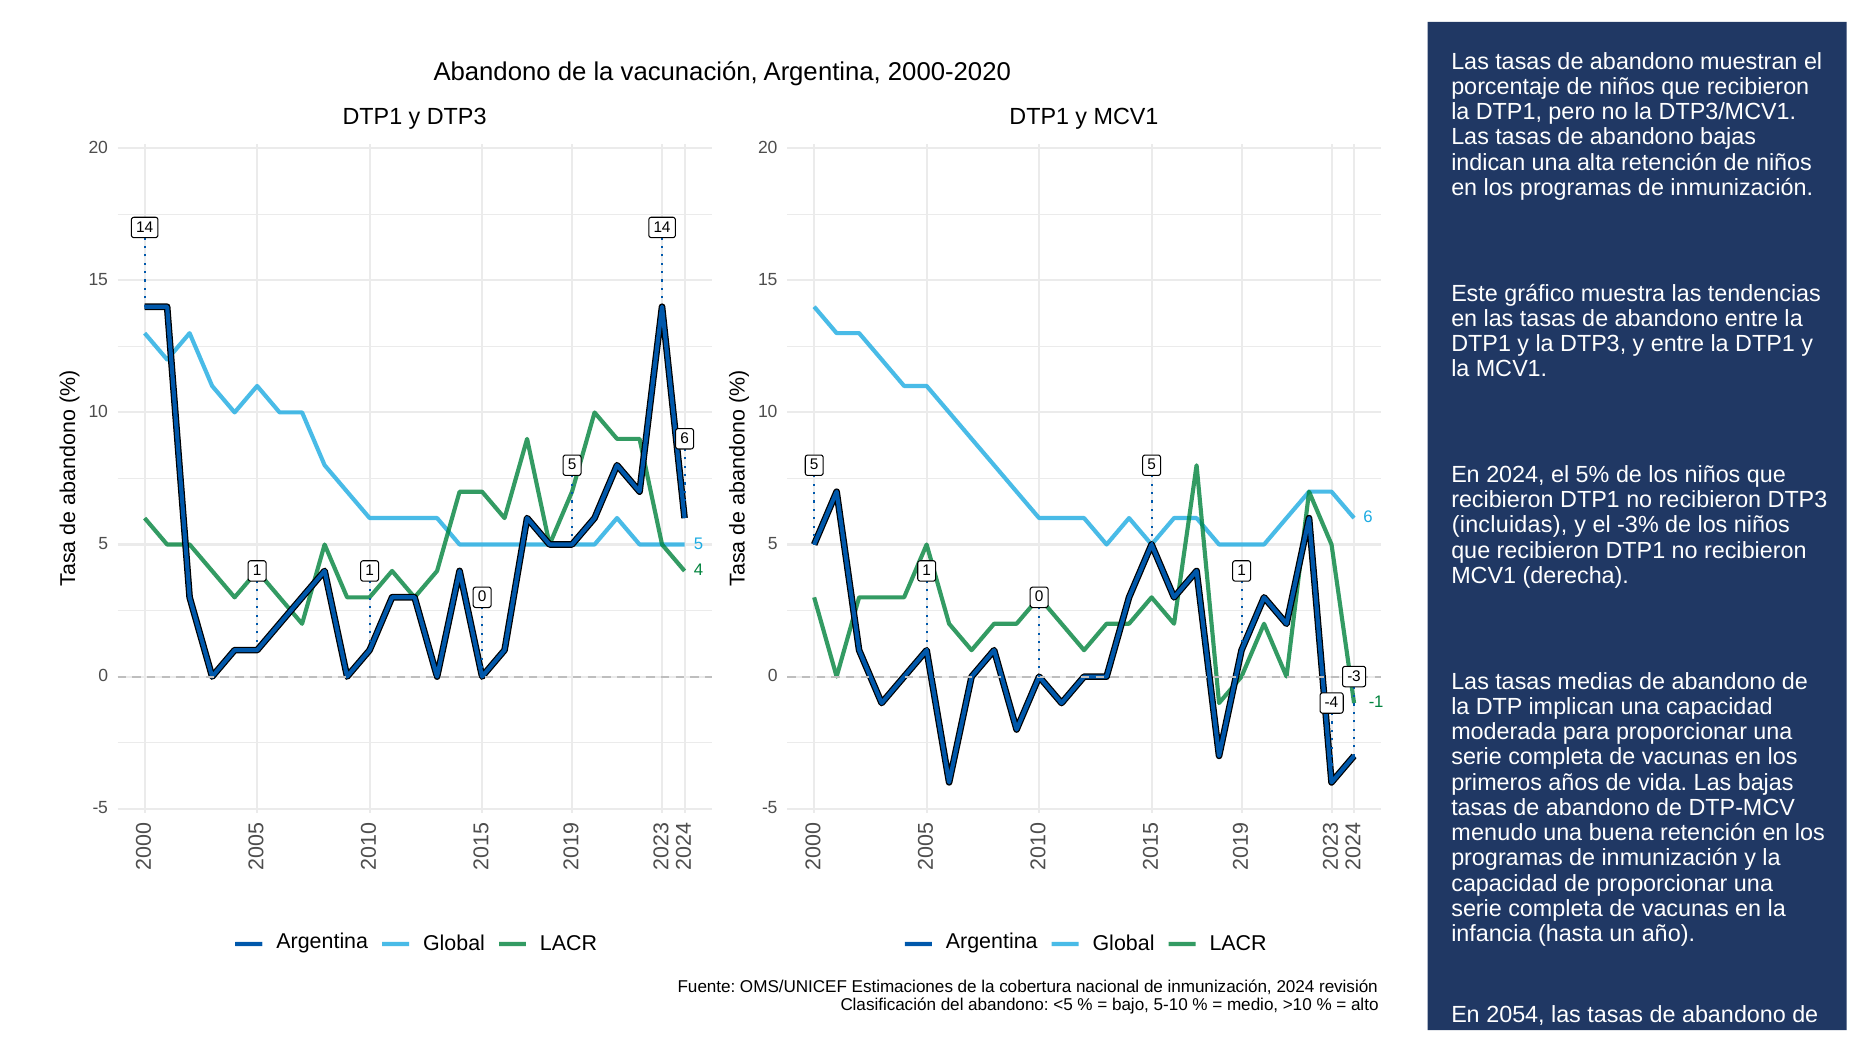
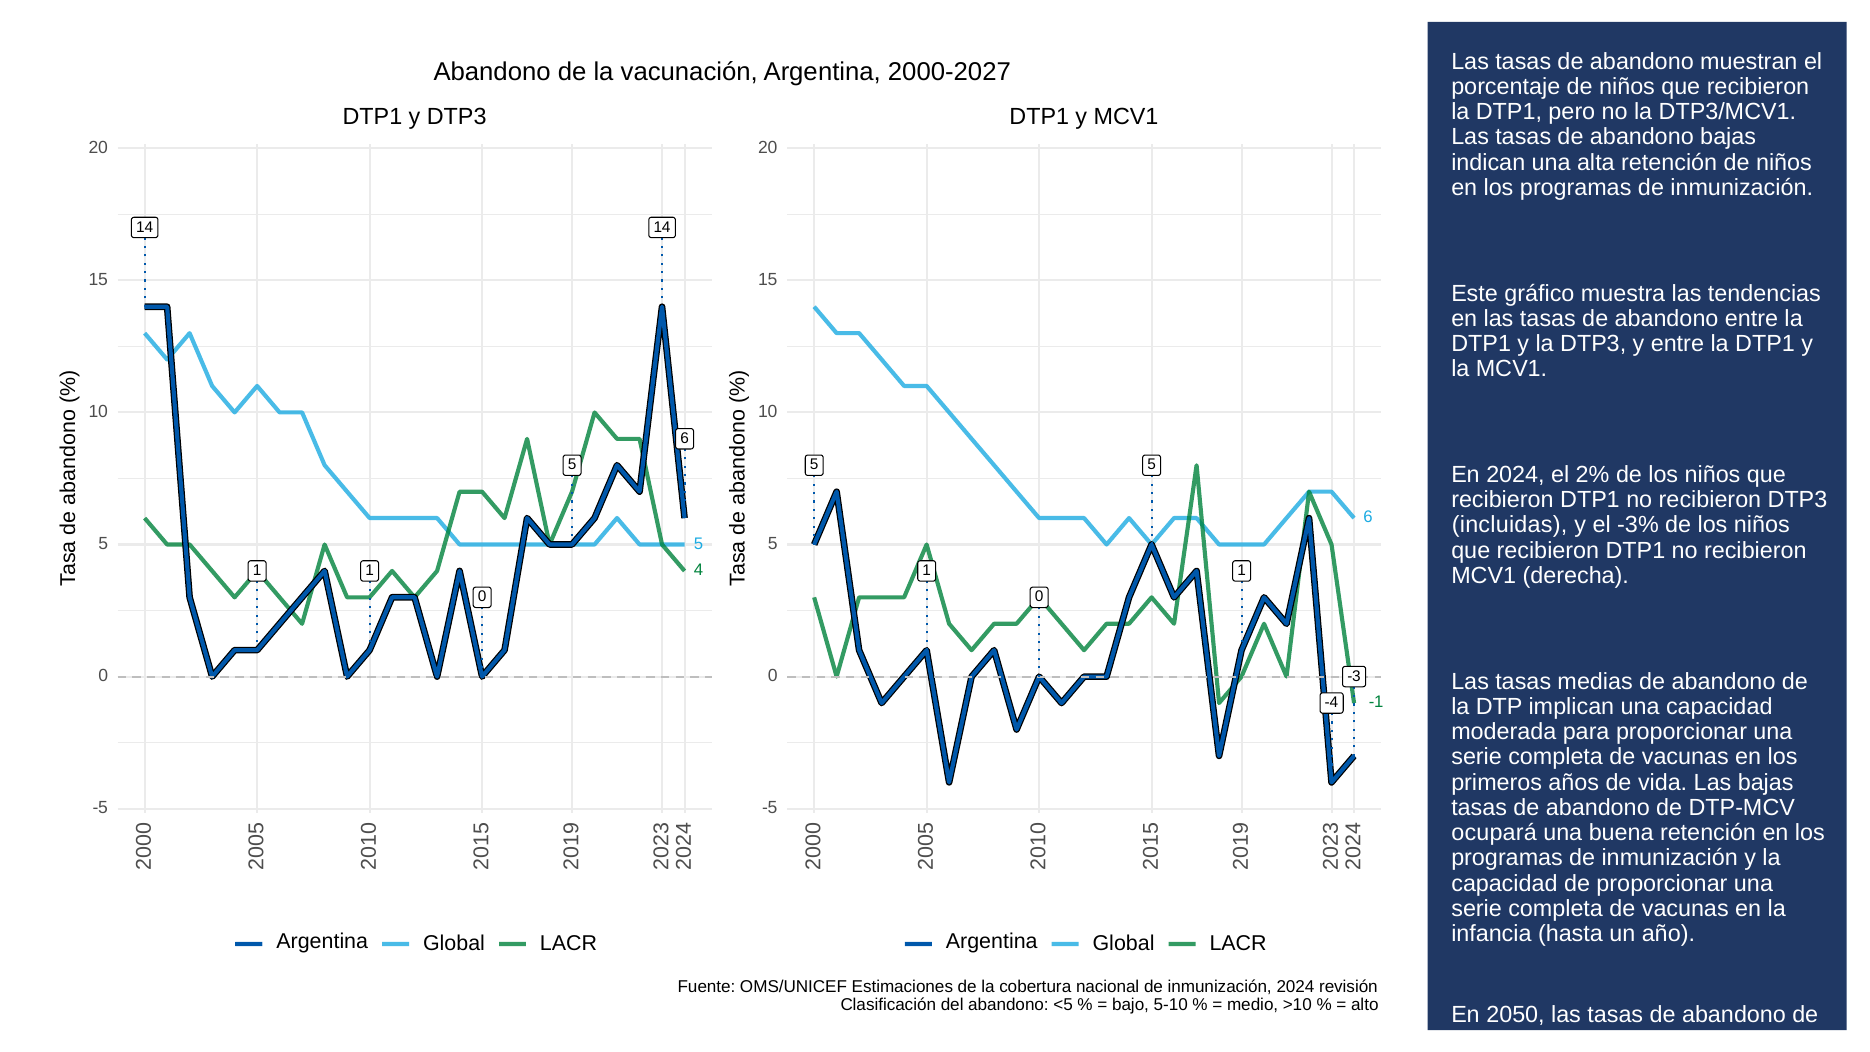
2000-2020: 2000-2020 -> 2000-2027 (949, 72)
5%: 5% -> 2% (1593, 475)
menudo: menudo -> ocupará (1494, 833)
2054: 2054 -> 2050 (1515, 1015)
